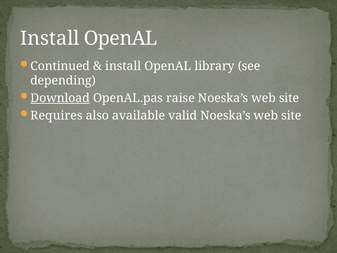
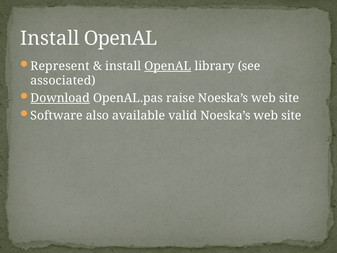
Continued: Continued -> Represent (60, 66)
OpenAL underline: none -> present (168, 66)
depending: depending -> associated (63, 81)
Requires: Requires -> Software (57, 115)
